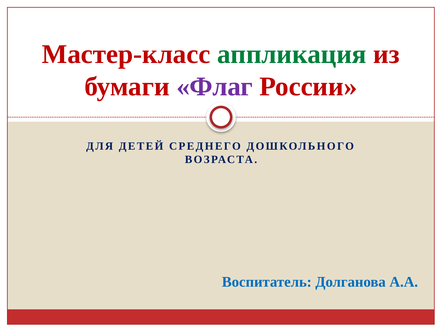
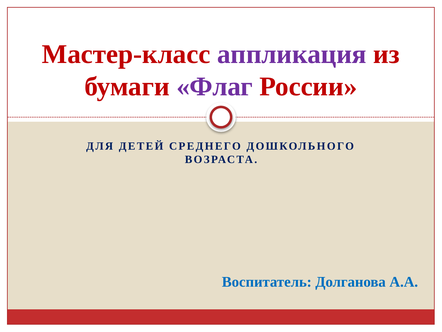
аппликация colour: green -> purple (292, 54)
